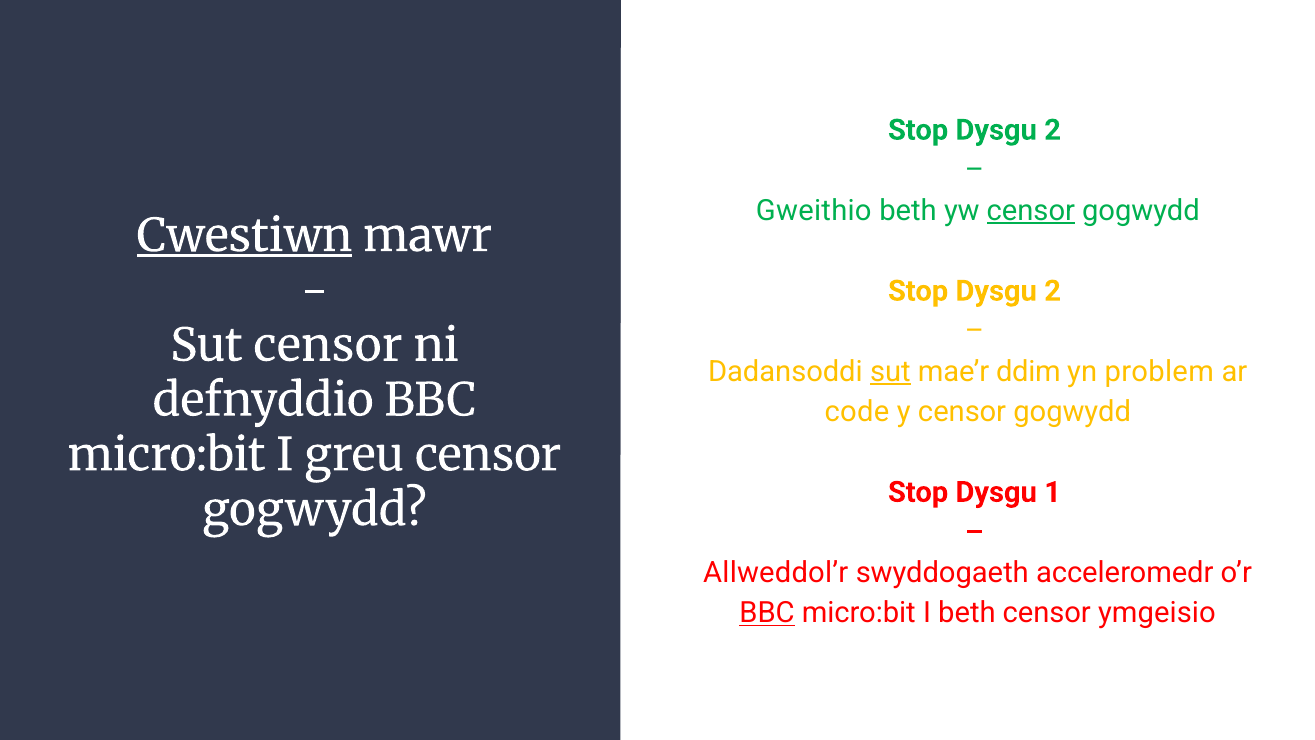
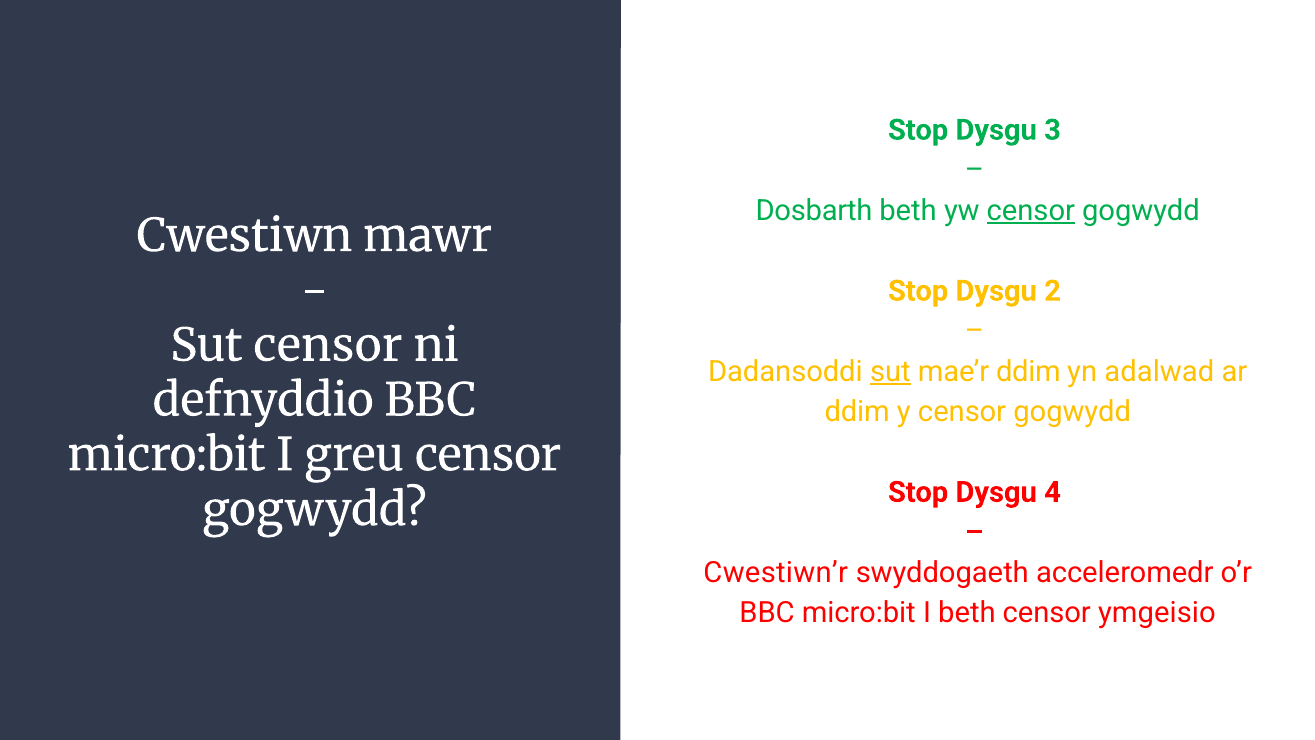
2: 2 -> 3 (1053, 130)
Gweithio: Gweithio -> Dosbarth (814, 210)
Cwestiwn underline: present -> none (244, 236)
problem: problem -> adalwad (1159, 371)
code: code -> ddim (857, 412)
1: 1 -> 4 (1053, 492)
Allweddol’r: Allweddol’r -> Cwestiwn’r (776, 572)
BBC underline: present -> none (767, 613)
